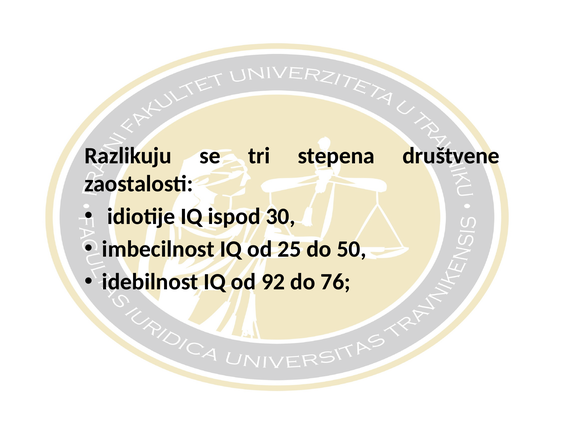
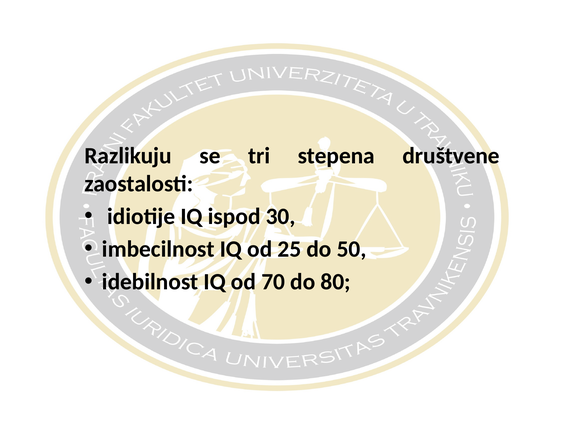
92: 92 -> 70 (273, 282)
76: 76 -> 80 (336, 282)
